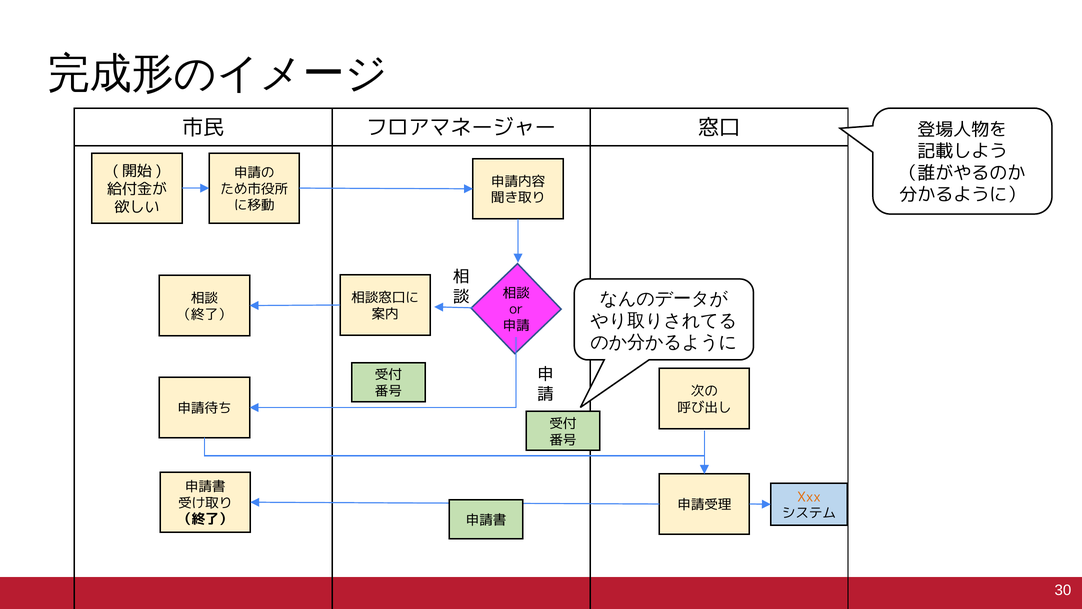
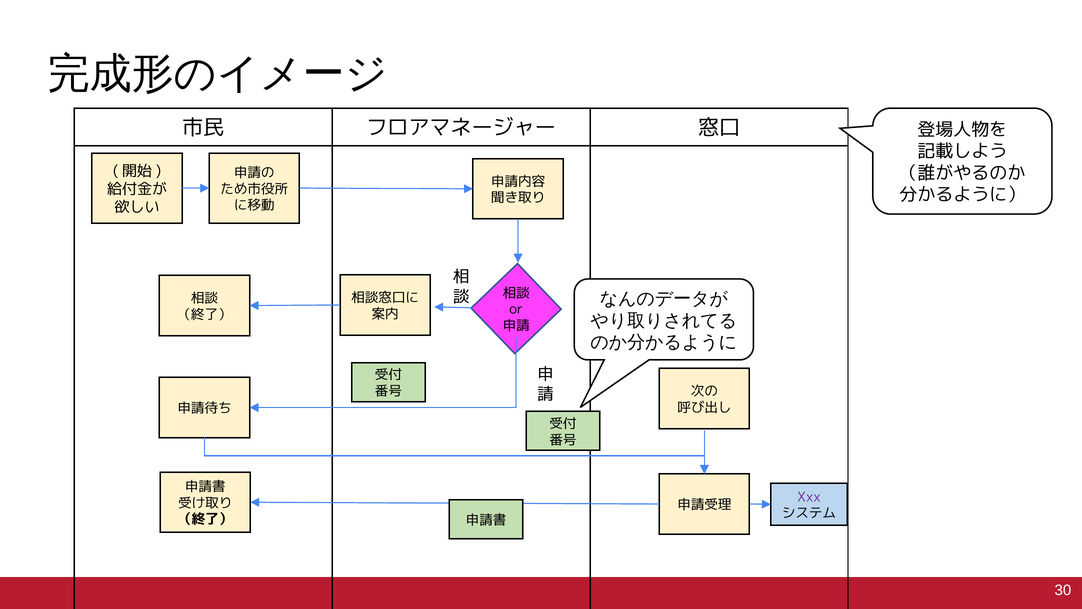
Xxx colour: orange -> purple (809, 497)
